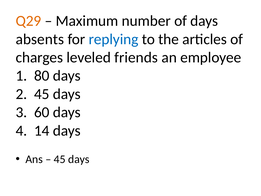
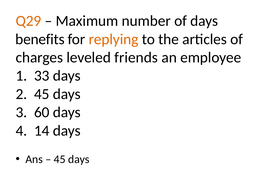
absents: absents -> benefits (40, 39)
replying colour: blue -> orange (114, 39)
80: 80 -> 33 (42, 76)
